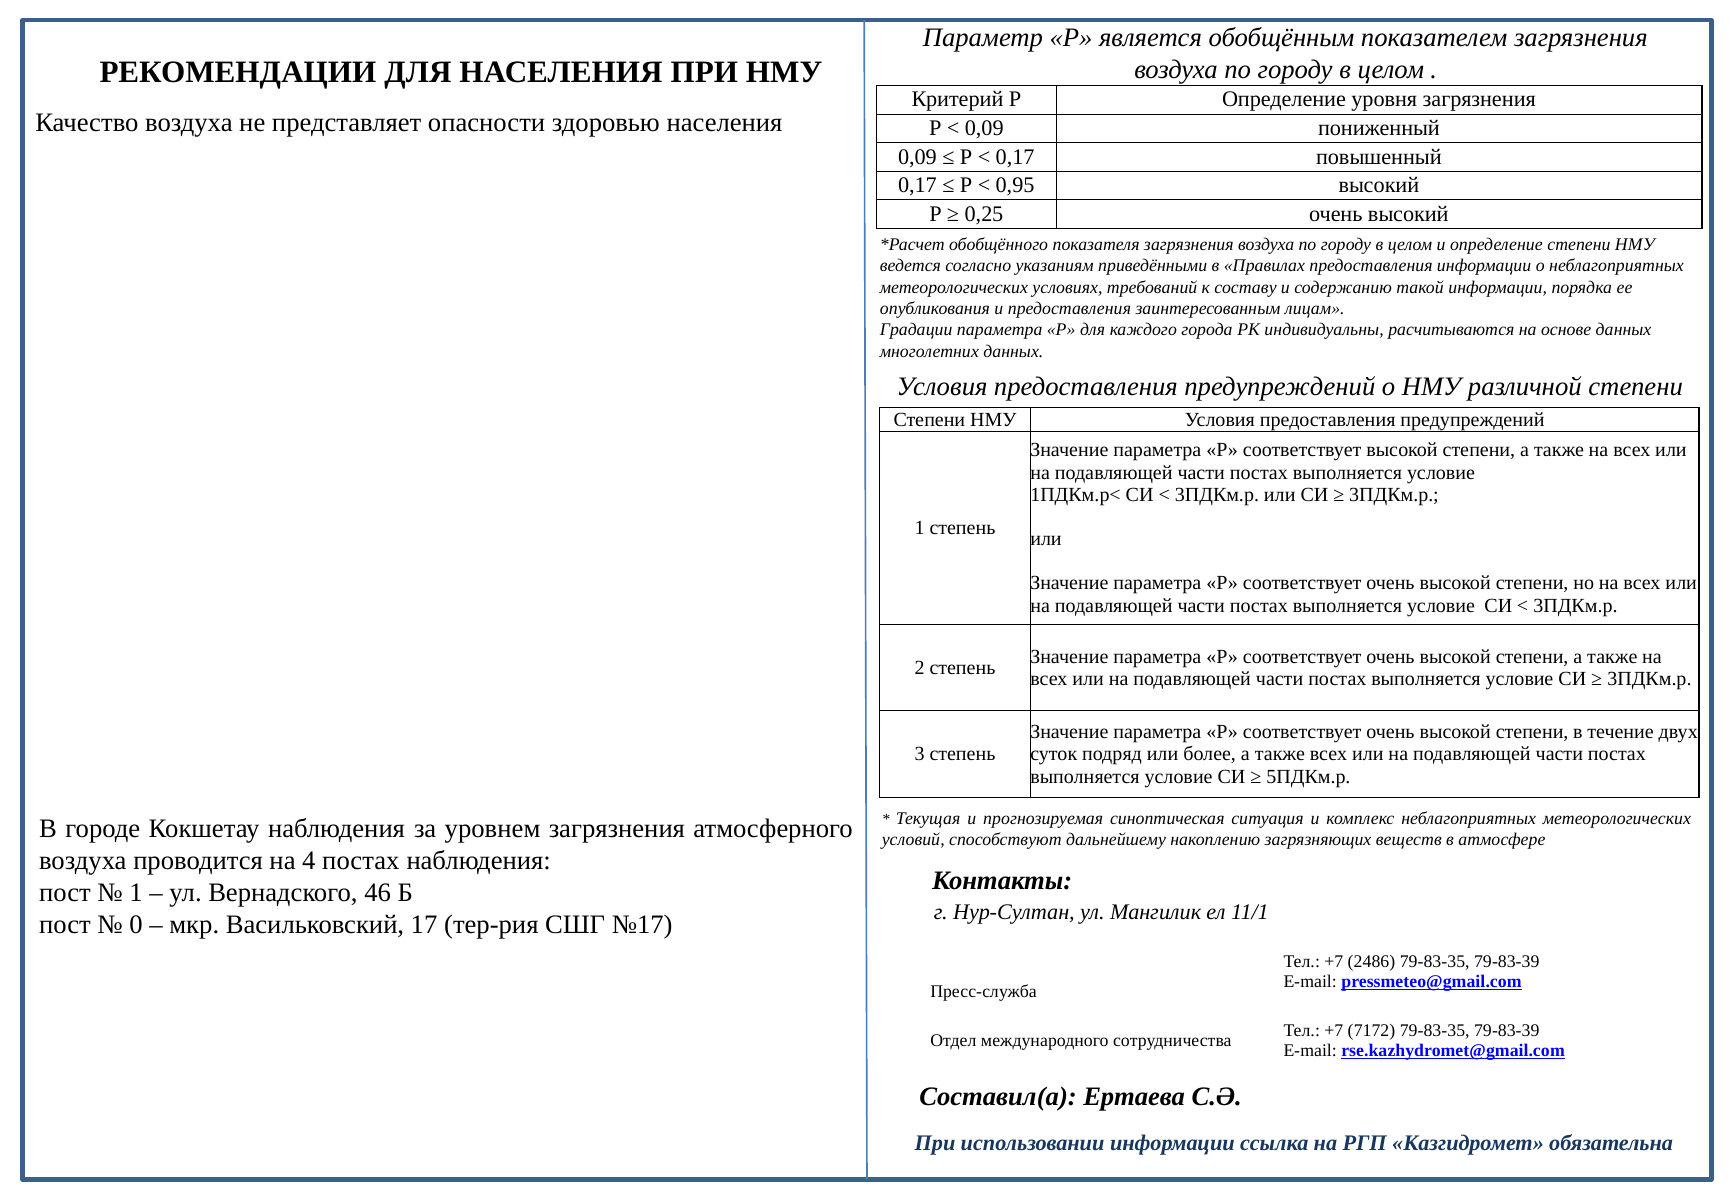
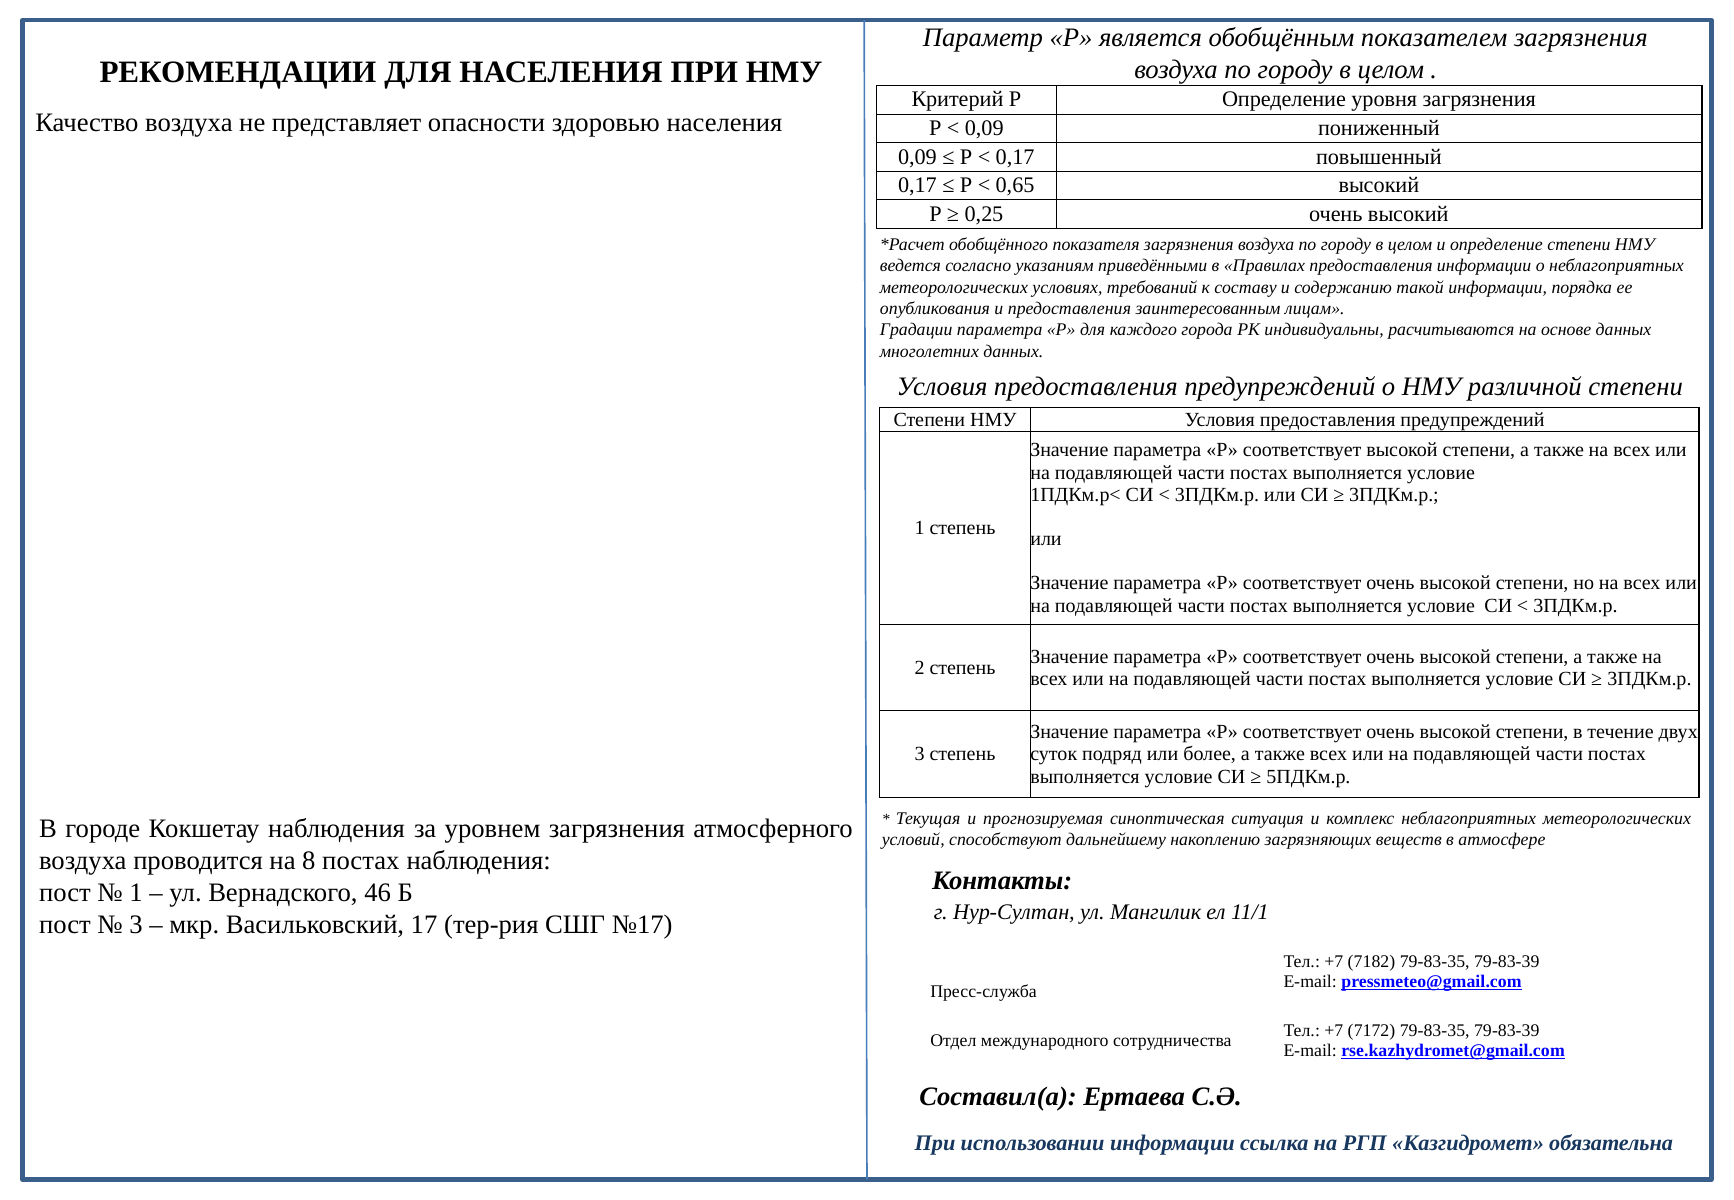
0,95: 0,95 -> 0,65 (1015, 185)
4: 4 -> 8 (309, 861)
0: 0 -> 3 (136, 925)
2486: 2486 -> 7182 (1372, 962)
